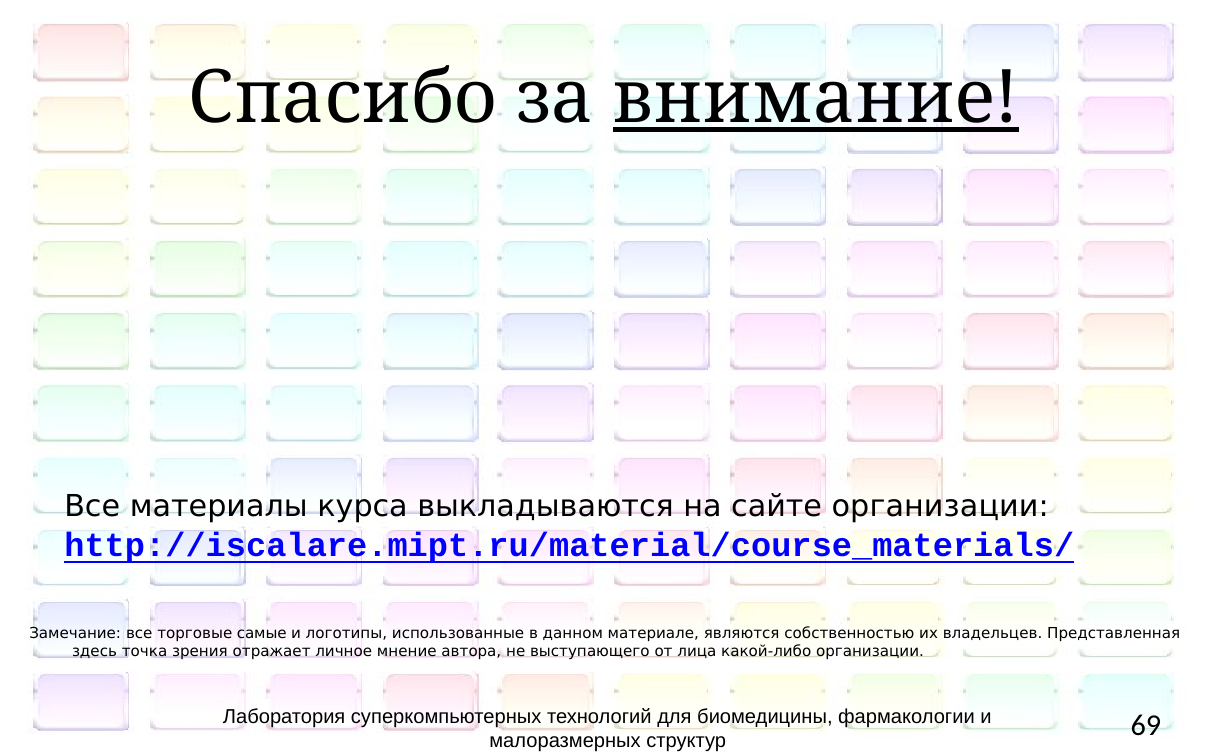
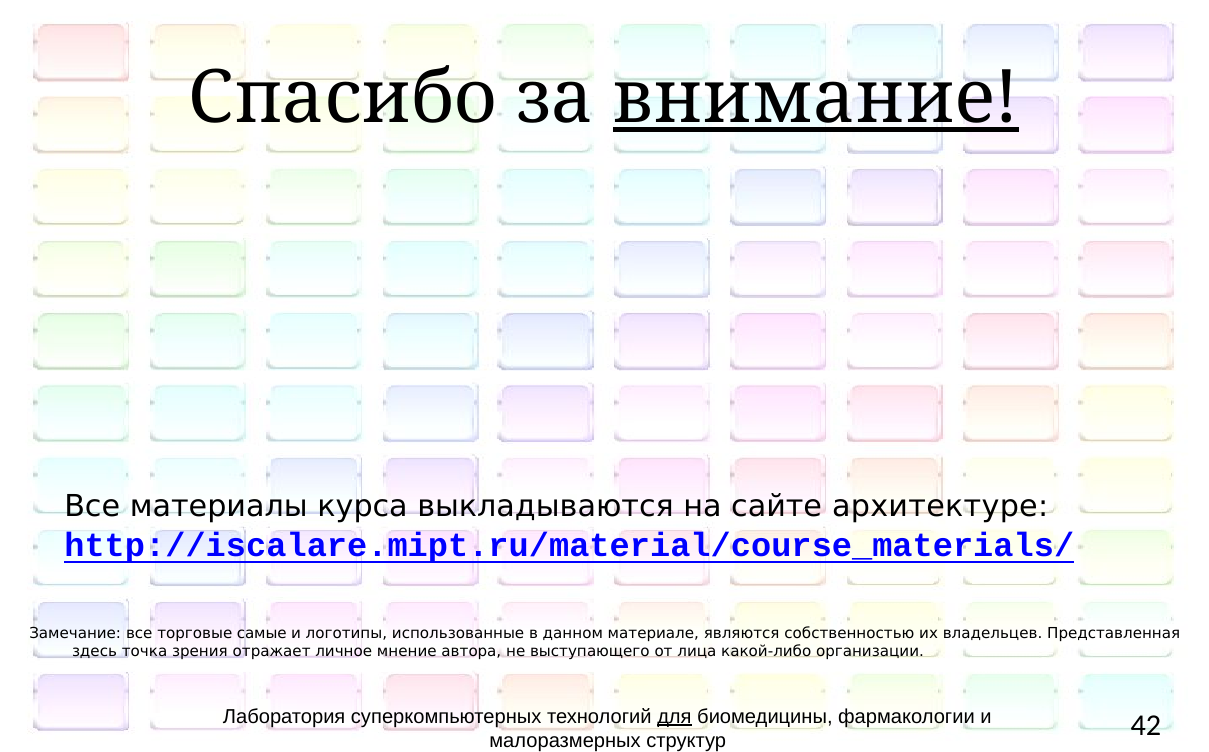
сайте организации: организации -> архитектуре (940, 507)
для underline: none -> present (674, 716)
69: 69 -> 42 (1146, 726)
